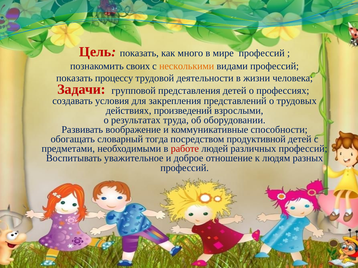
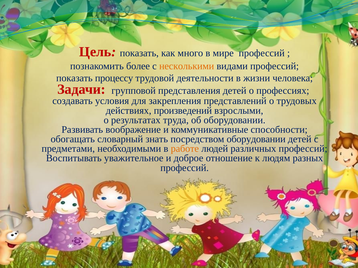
своих: своих -> более (138, 66)
тогда: тогда -> знать (157, 139)
посредством продуктивной: продуктивной -> оборудовании (256, 139)
работе colour: red -> orange (185, 149)
